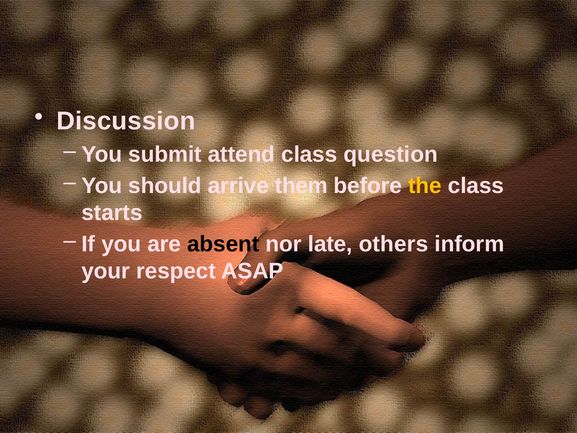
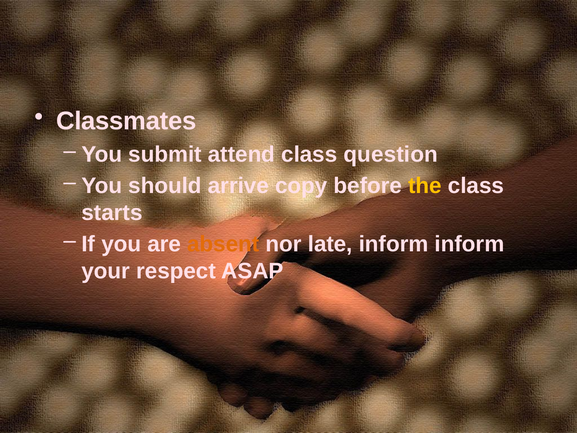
Discussion: Discussion -> Classmates (126, 121)
them: them -> copy (301, 186)
absent colour: black -> orange (223, 244)
late others: others -> inform (394, 244)
